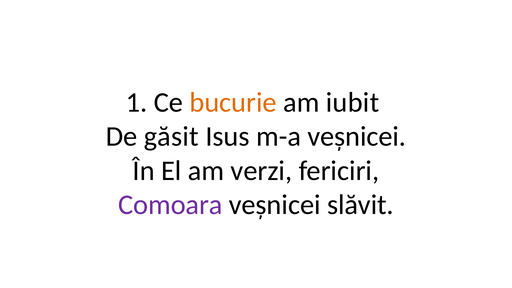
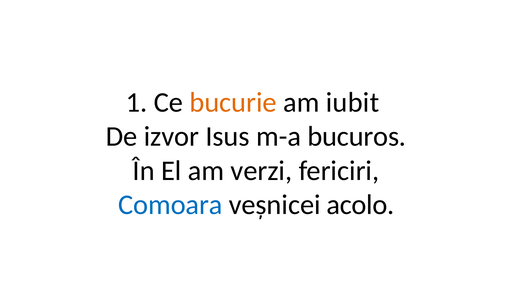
găsit: găsit -> izvor (171, 137)
m-a veșnicei: veșnicei -> bucuros (357, 137)
Comoara colour: purple -> blue (170, 205)
slăvit: slăvit -> acolo (360, 205)
